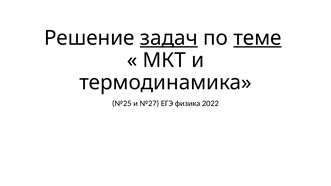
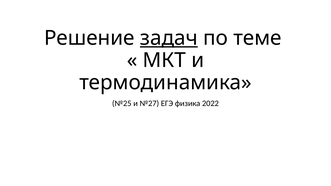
теме underline: present -> none (257, 38)
